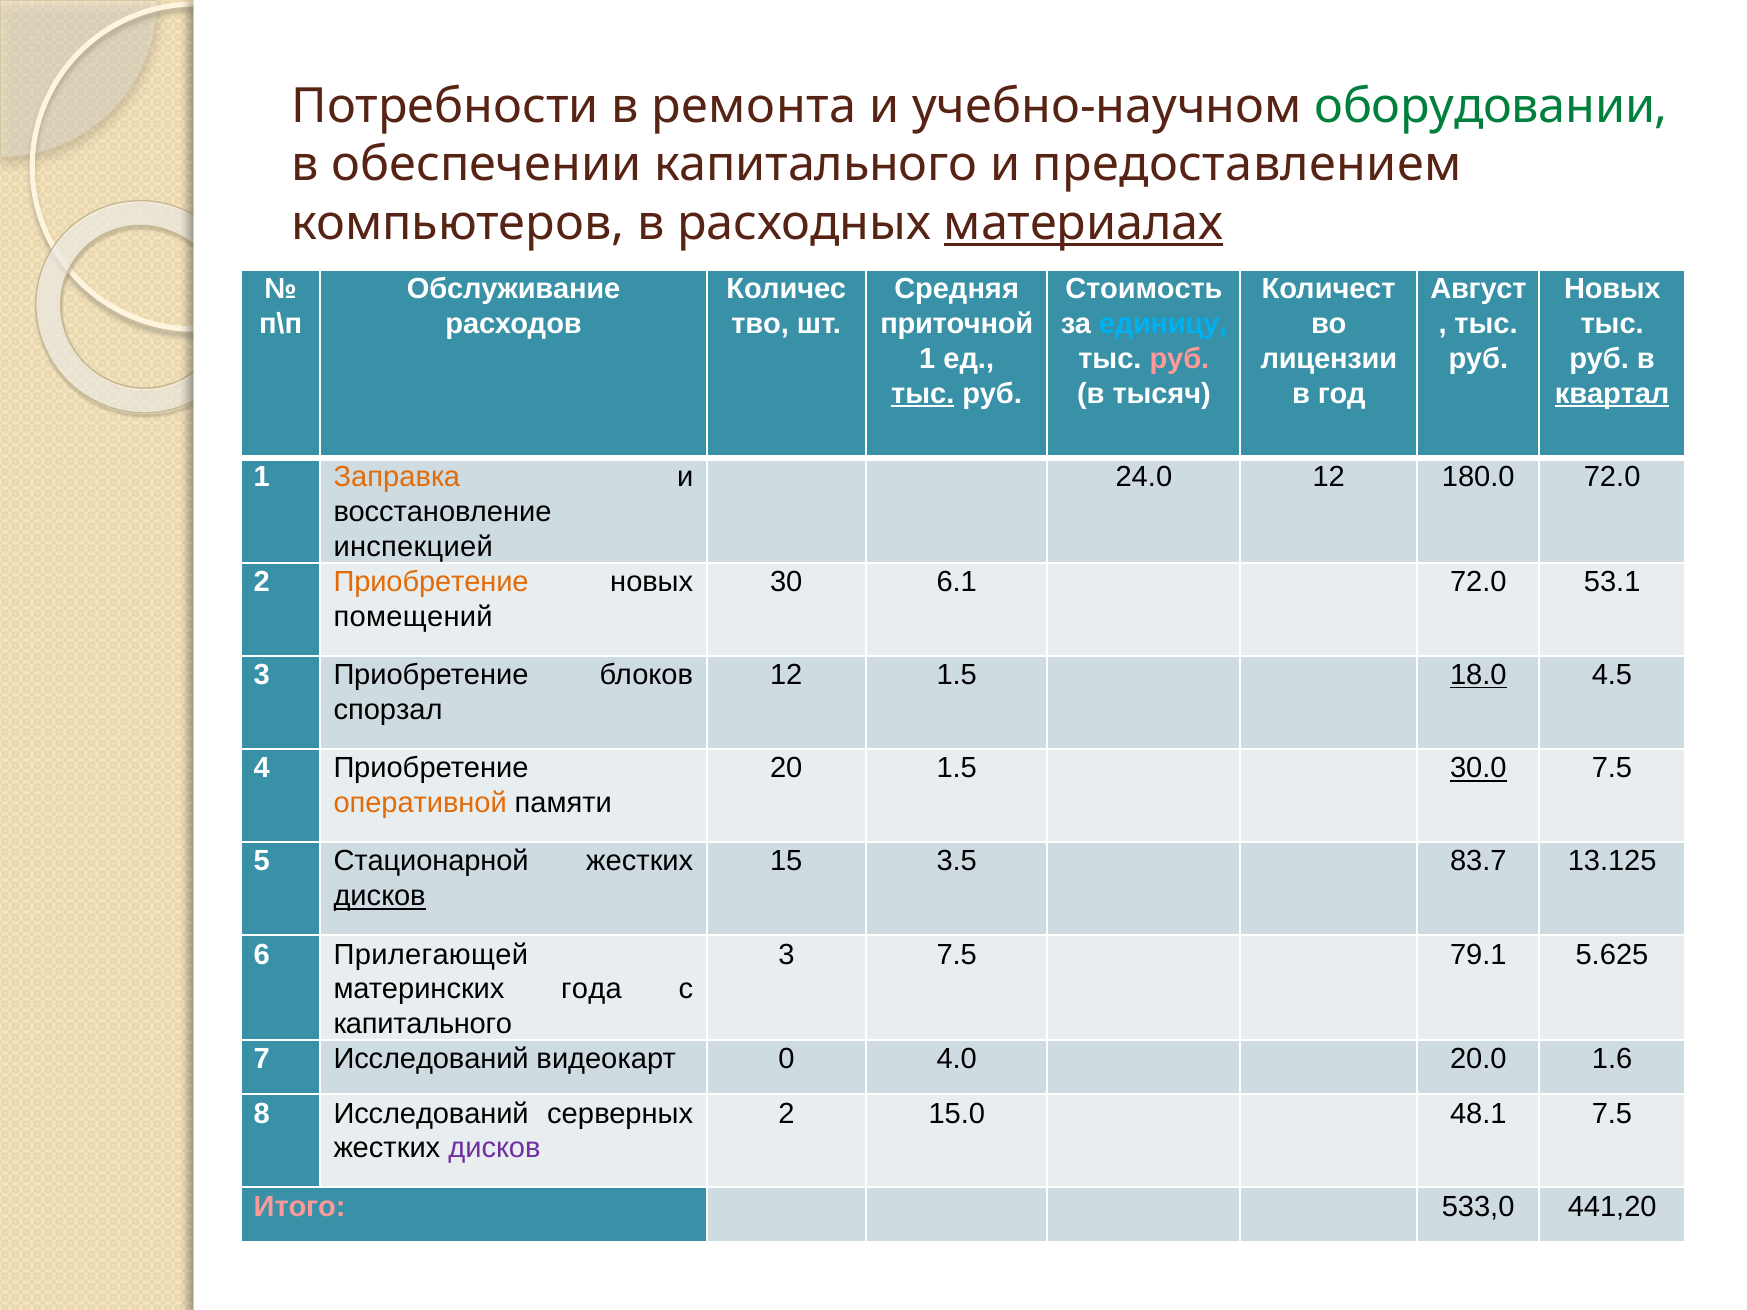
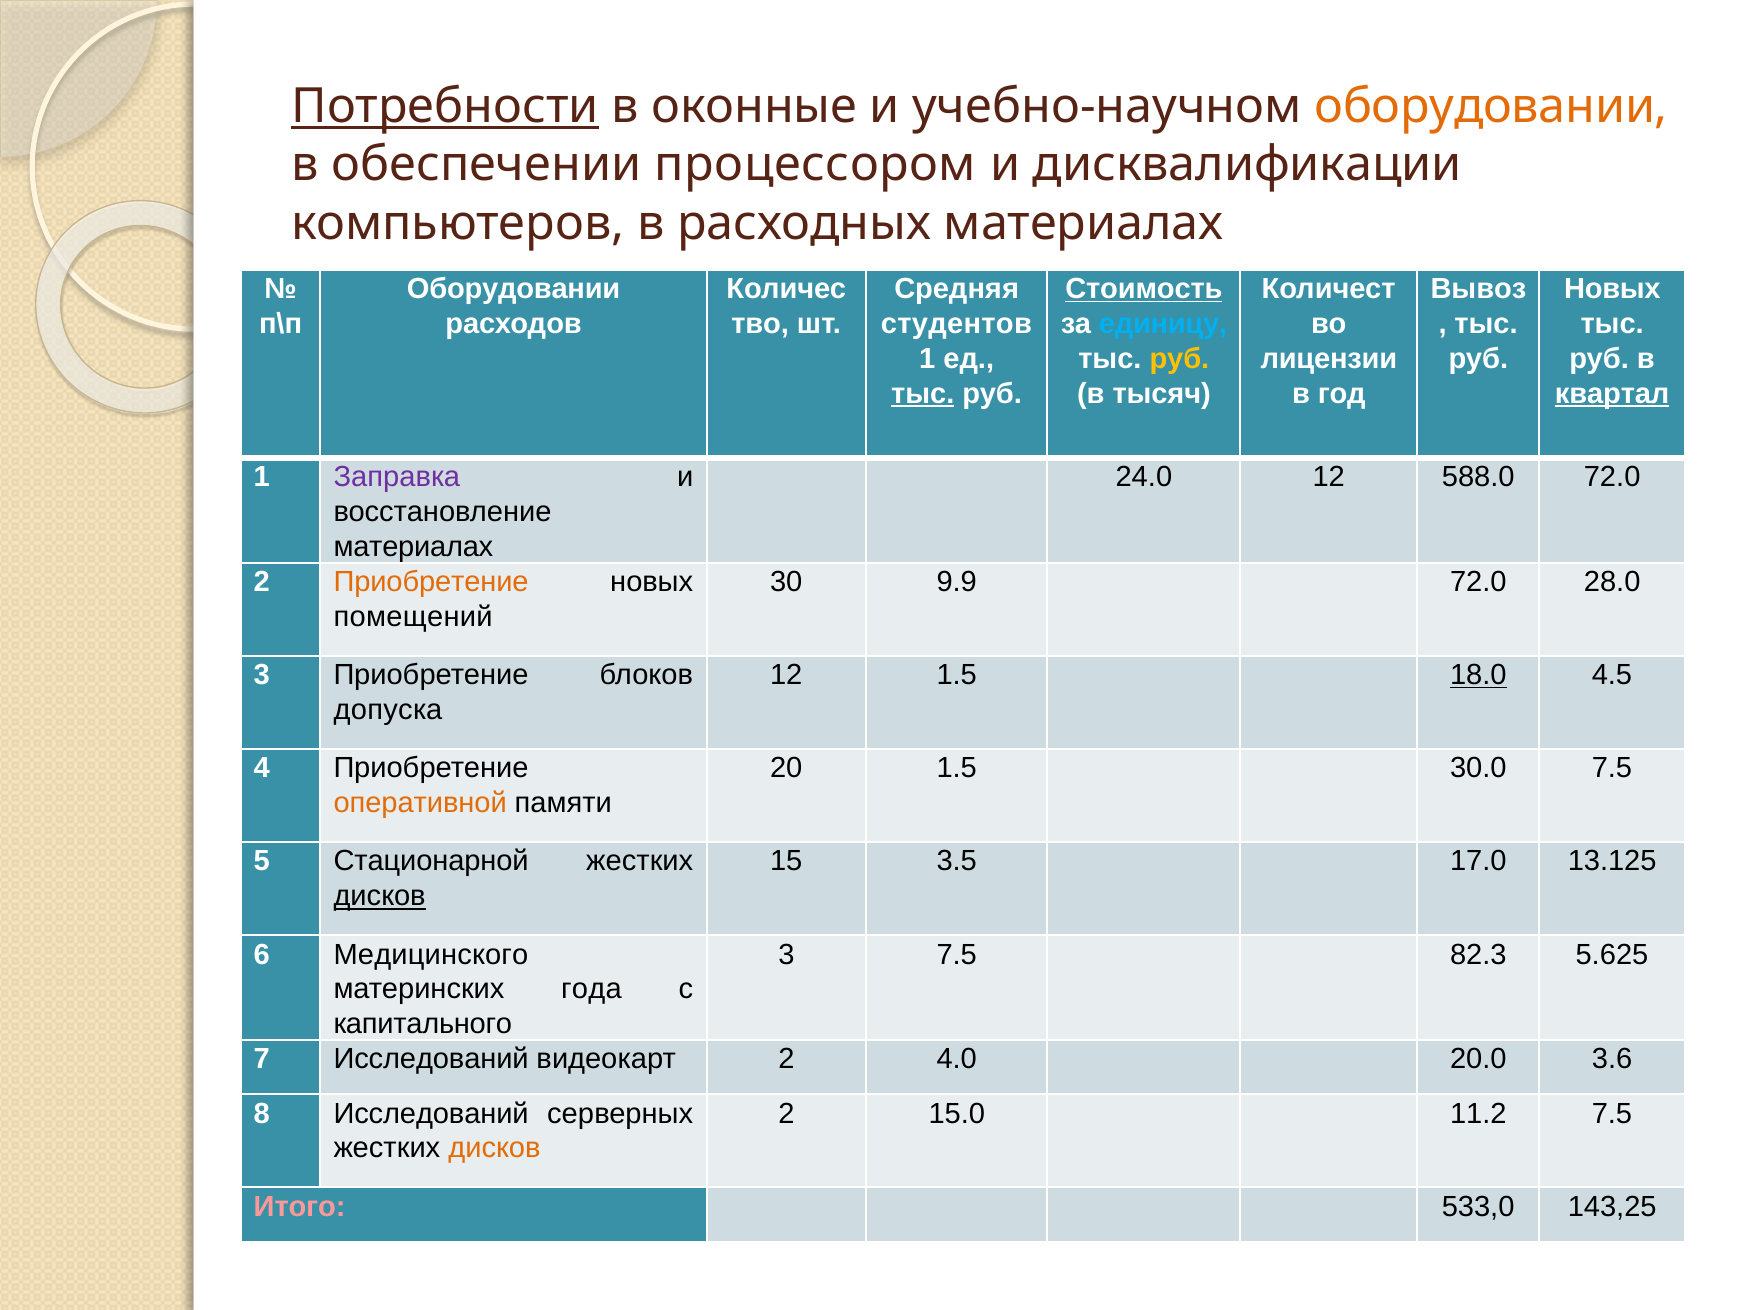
Потребности underline: none -> present (445, 107)
ремонта: ремонта -> оконные (754, 107)
оборудовании colour: green -> orange (1491, 107)
обеспечении капитального: капитального -> процессором (816, 165)
предоставлением: предоставлением -> дисквалификации (1248, 165)
материалах underline: present -> none (1083, 223)
Обслуживание: Обслуживание -> Оборудовании (514, 289)
Стоимость underline: none -> present (1144, 289)
Август: Август -> Вывоз (1478, 289)
приточной: приточной -> студентов (956, 324)
руб colour: pink -> yellow (1179, 359)
Заправка colour: orange -> purple (397, 477)
180.0: 180.0 -> 588.0 (1478, 477)
инспекцией: инспекцией -> материалах (413, 547)
6.1: 6.1 -> 9.9 (957, 582)
53.1: 53.1 -> 28.0 (1612, 582)
спорзал: спорзал -> допуска (388, 710)
30.0 underline: present -> none (1478, 768)
83.7: 83.7 -> 17.0 (1478, 861)
Прилегающей: Прилегающей -> Медицинского (431, 955)
79.1: 79.1 -> 82.3 (1478, 955)
видеокарт 0: 0 -> 2 (786, 1059)
1.6: 1.6 -> 3.6 (1612, 1059)
48.1: 48.1 -> 11.2 (1478, 1114)
дисков colour: purple -> orange (494, 1149)
441,20: 441,20 -> 143,25 (1612, 1207)
